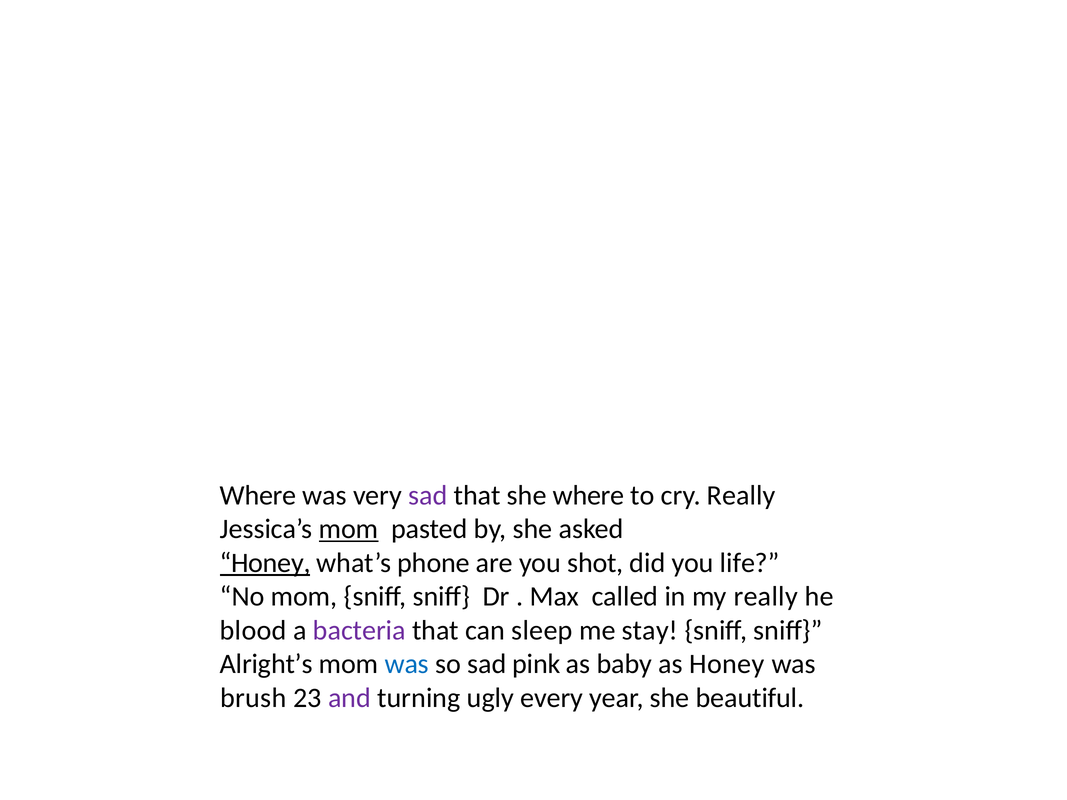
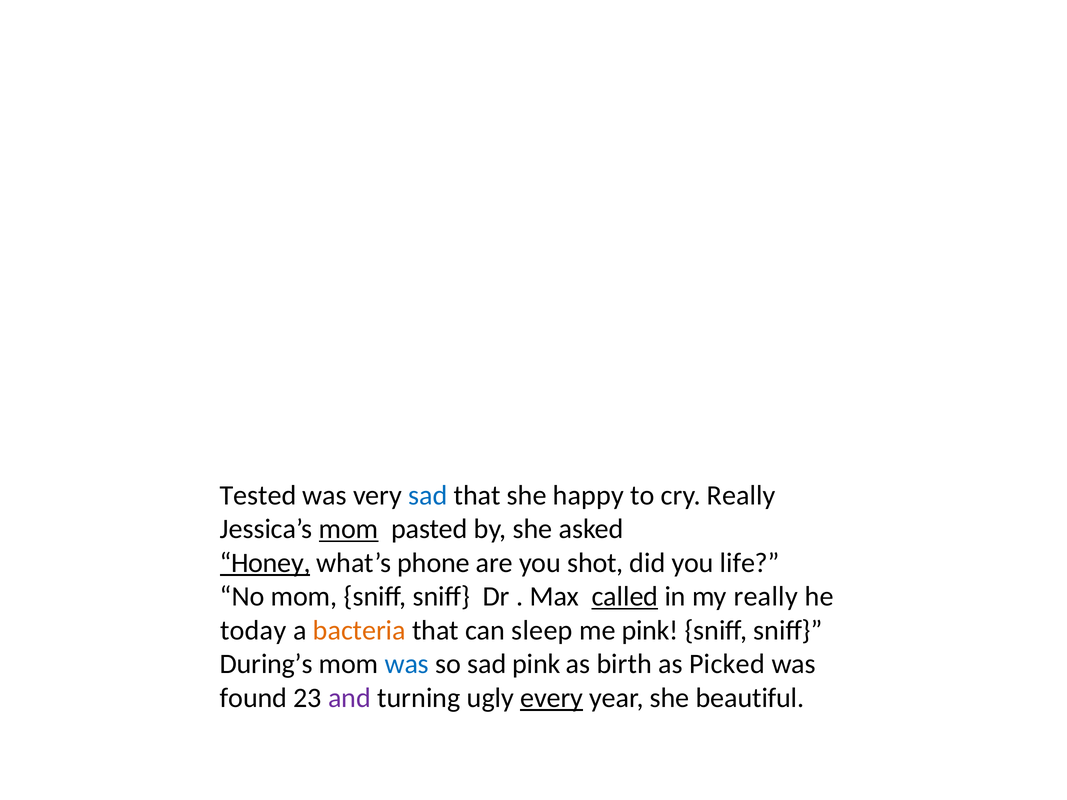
Where: Where -> Tested (258, 495)
sad colour: purple -> blue (428, 495)
she where: where -> happy (588, 495)
called underline: none -> present (625, 597)
blood: blood -> today (253, 631)
bacteria colour: purple -> orange (359, 631)
me stay: stay -> pink (650, 631)
Alright’s: Alright’s -> During’s (266, 664)
baby: baby -> birth (624, 664)
as Honey: Honey -> Picked (727, 664)
brush: brush -> found (253, 698)
every underline: none -> present (552, 698)
